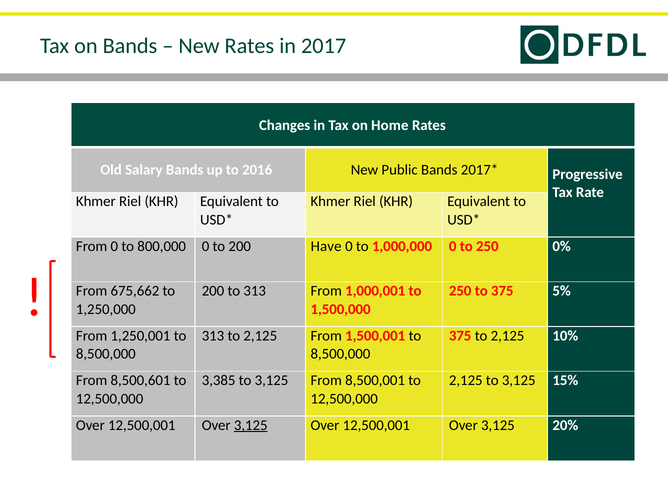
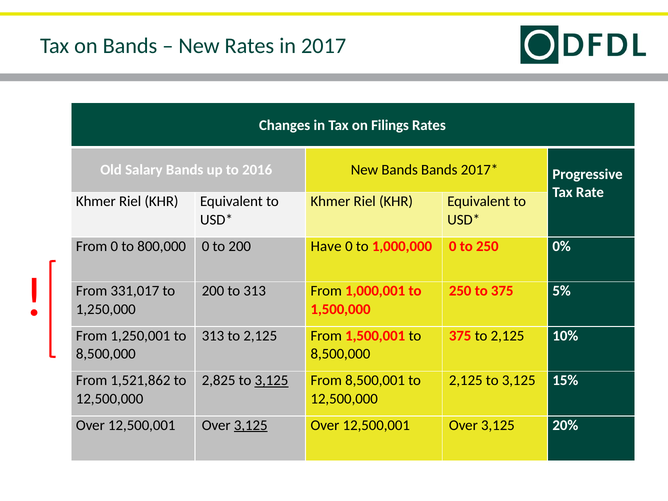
Home: Home -> Filings (390, 125)
New Public: Public -> Bands (400, 170)
675,662: 675,662 -> 331,017 (135, 291)
8,500,601: 8,500,601 -> 1,521,862 (140, 381)
3,385: 3,385 -> 2,825 (219, 381)
3,125 underline: none -> present (271, 381)
